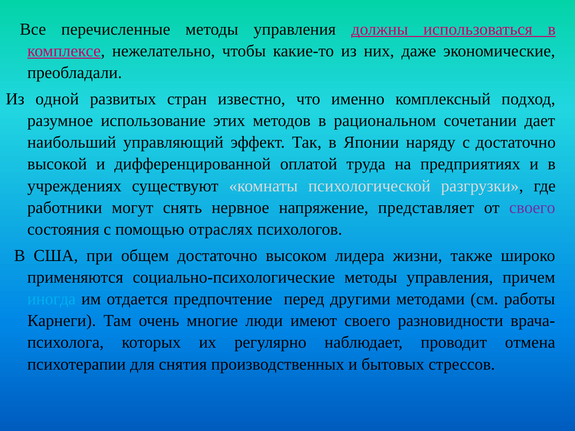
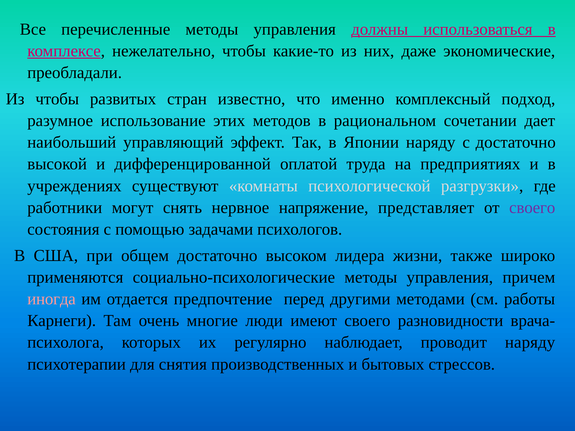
Из одной: одной -> чтобы (57, 99)
отраслях: отраслях -> задачами (221, 229)
иногда colour: light blue -> pink (52, 299)
проводит отмена: отмена -> наряду (530, 343)
